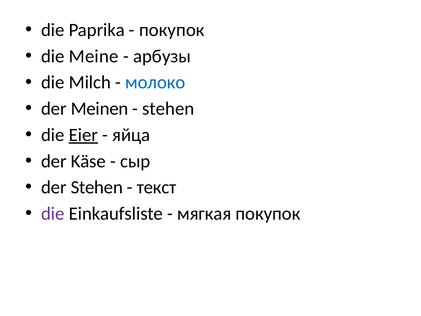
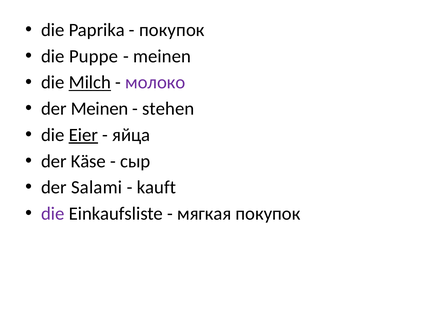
Meine: Meine -> Puppe (94, 56)
арбузы: арбузы -> meinen (162, 56)
Milch underline: none -> present (90, 82)
молоко colour: blue -> purple (155, 82)
der Stehen: Stehen -> Salami (97, 187)
текст: текст -> kauft (156, 187)
